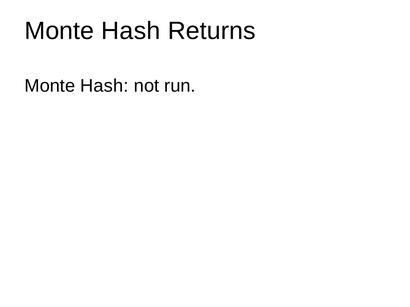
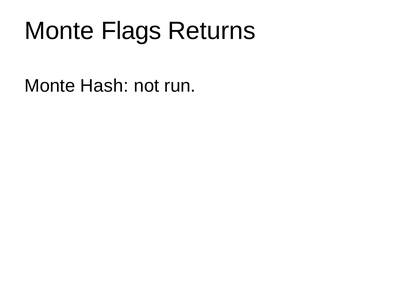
Hash: Hash -> Flags (131, 31)
